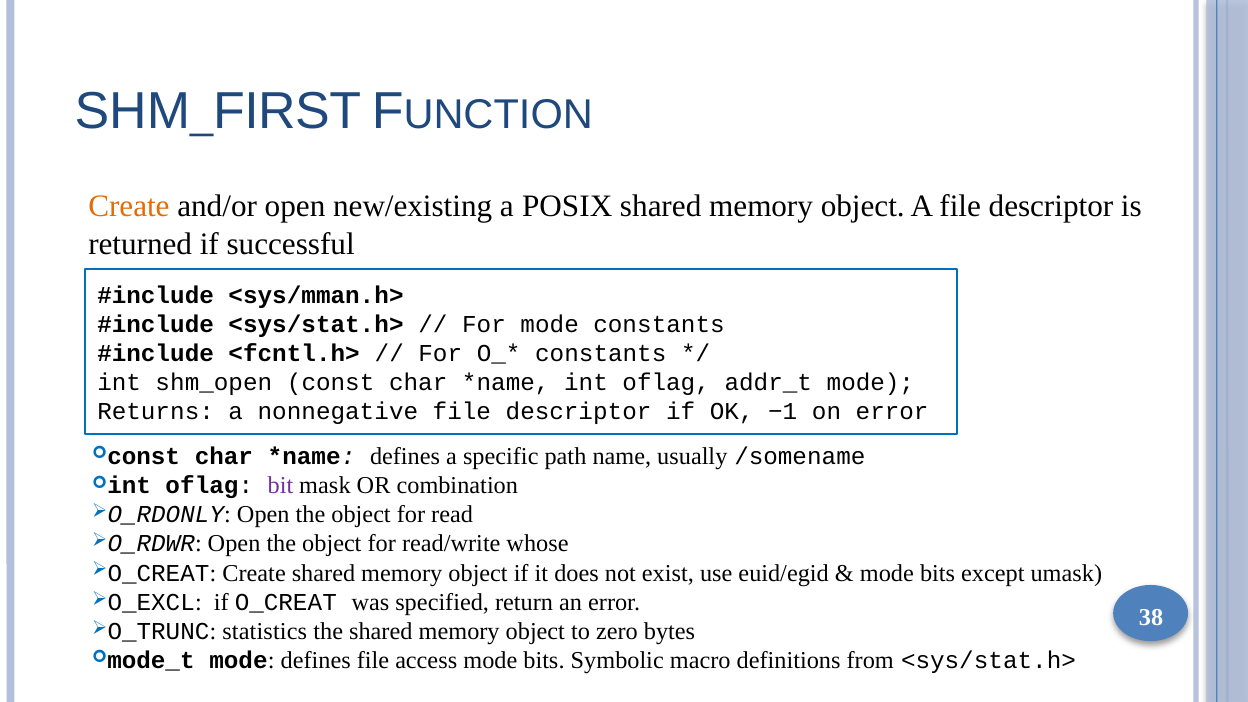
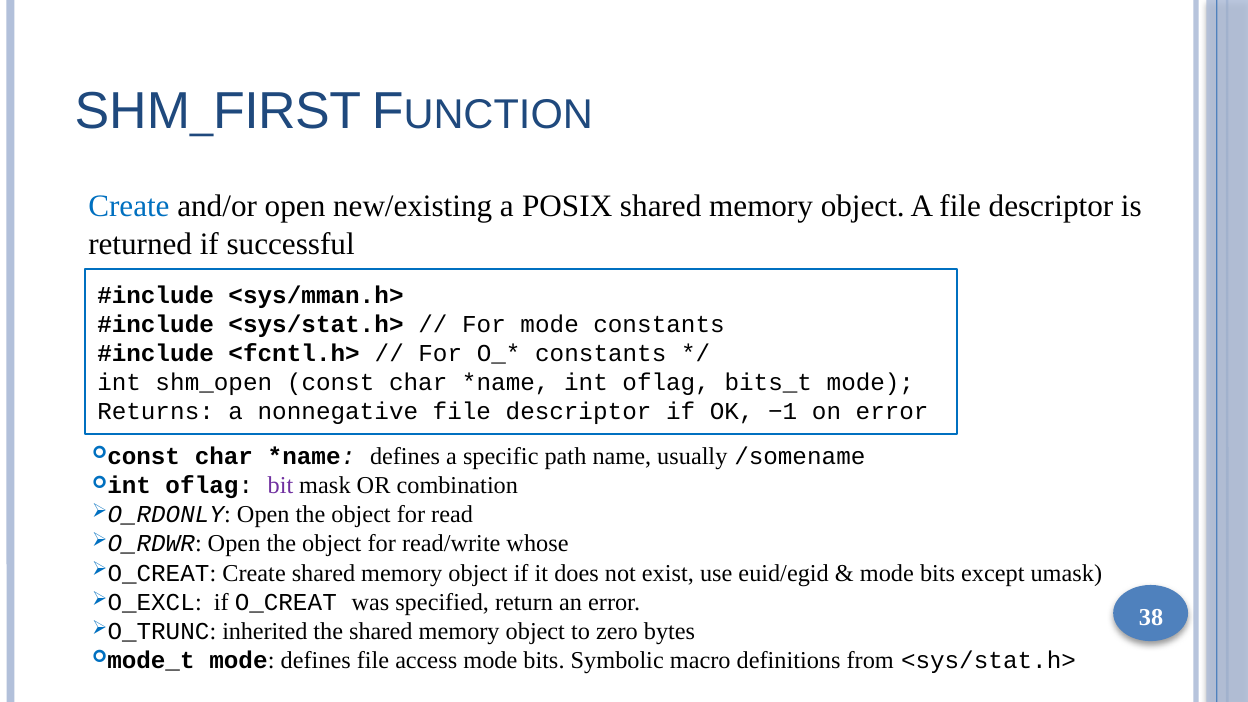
Create colour: orange -> blue (129, 206)
addr_t: addr_t -> bits_t (768, 383)
statistics: statistics -> inherited (265, 631)
